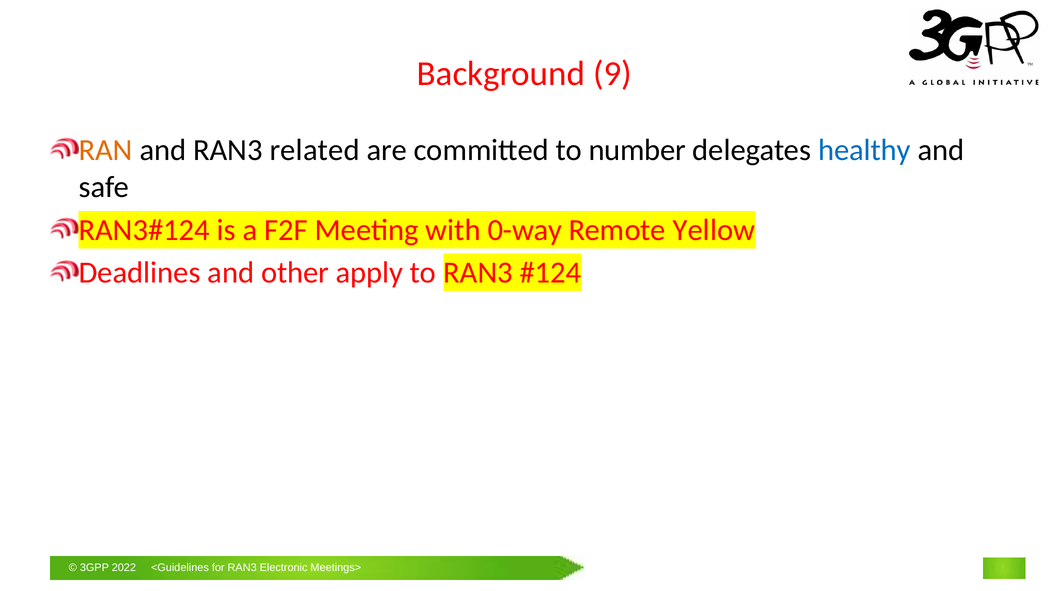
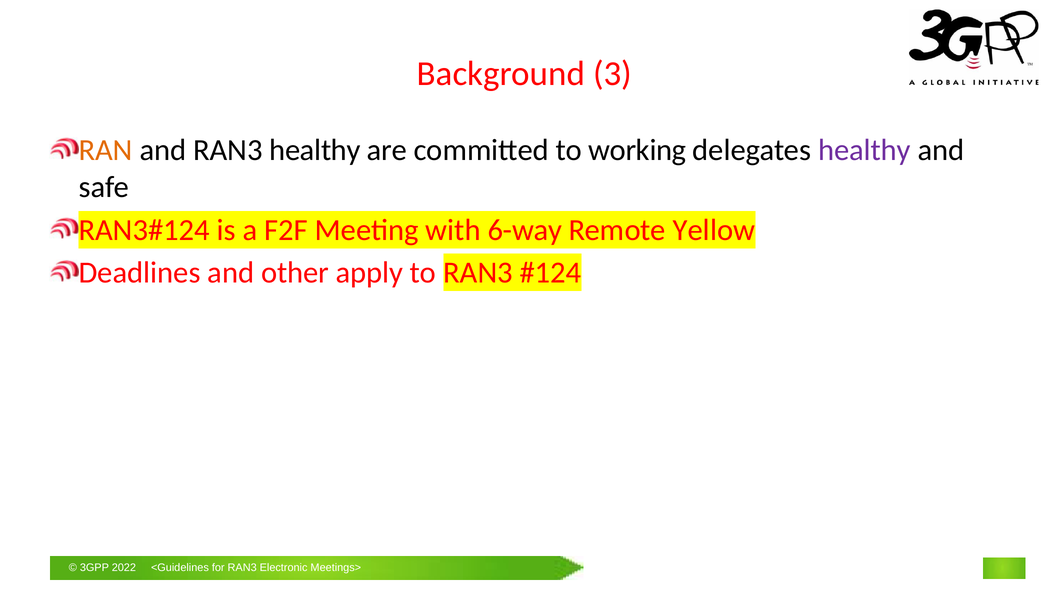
9: 9 -> 3 (612, 74)
RAN3 related: related -> healthy (315, 150)
number: number -> working (637, 150)
healthy colour: blue -> purple (864, 150)
0-way: 0-way -> 6-way (525, 230)
